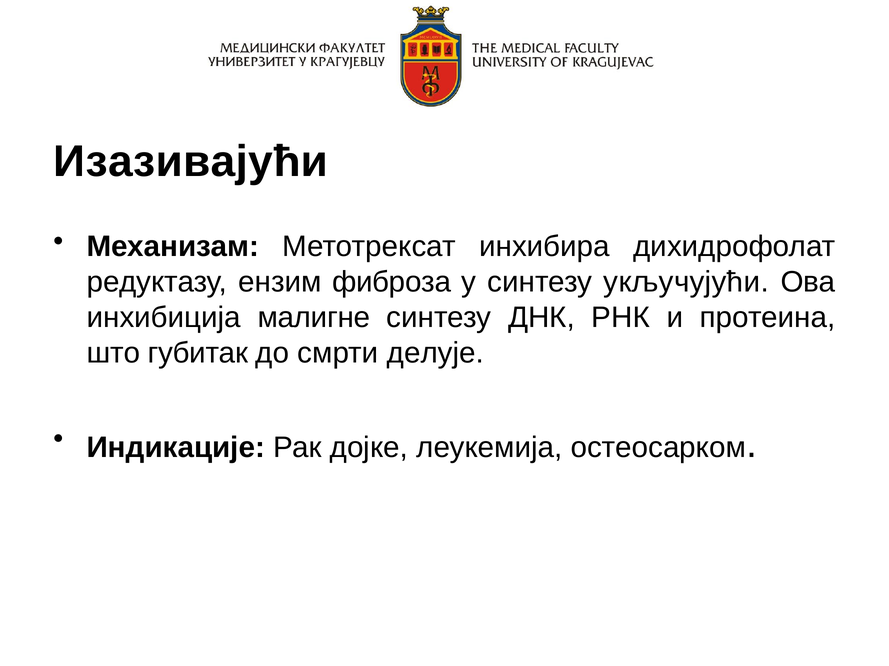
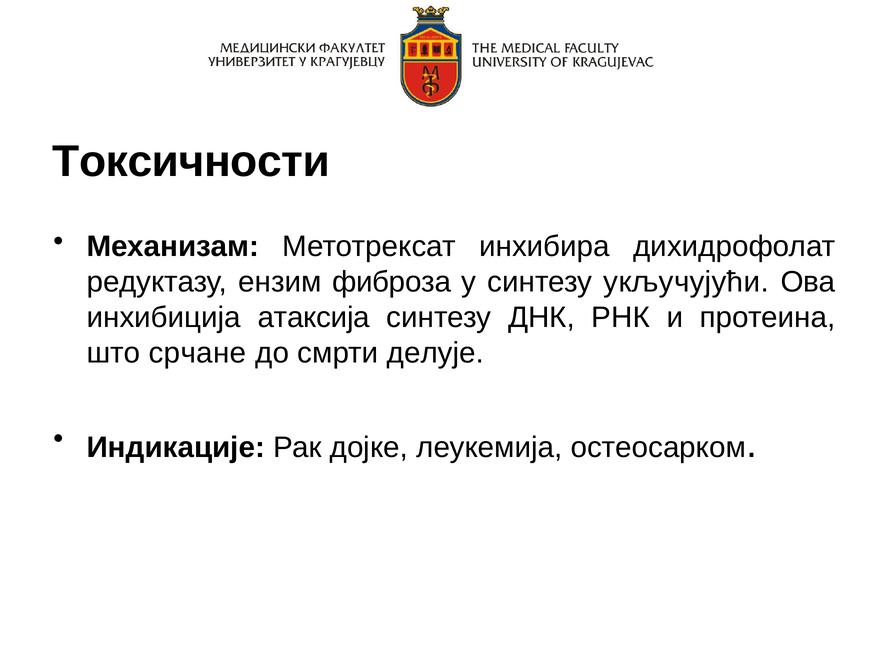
Изазивајући: Изазивајући -> Токсичности (191, 162)
малигне: малигне -> атаксија (314, 318)
губитак: губитак -> срчане (198, 353)
